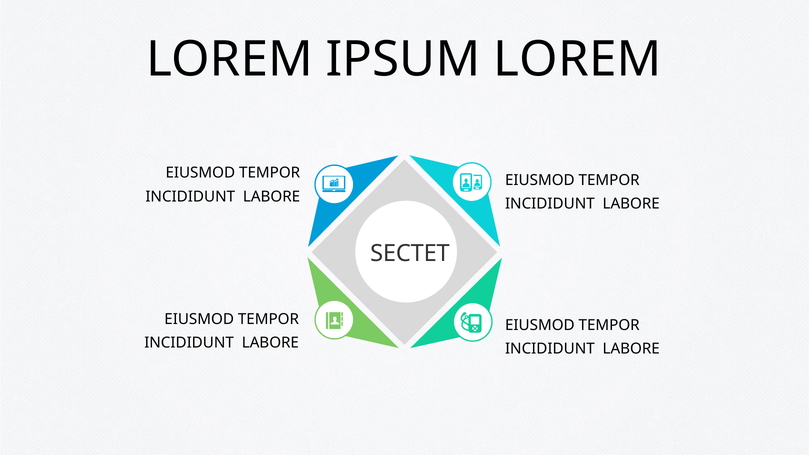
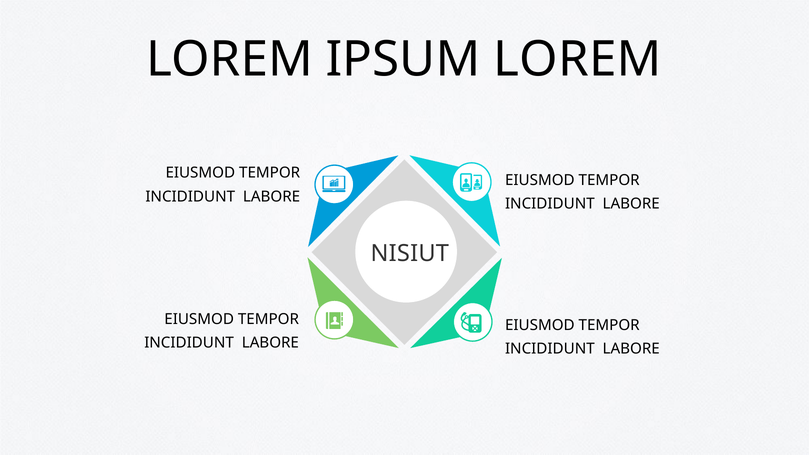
SECTET: SECTET -> NISIUT (410, 253)
